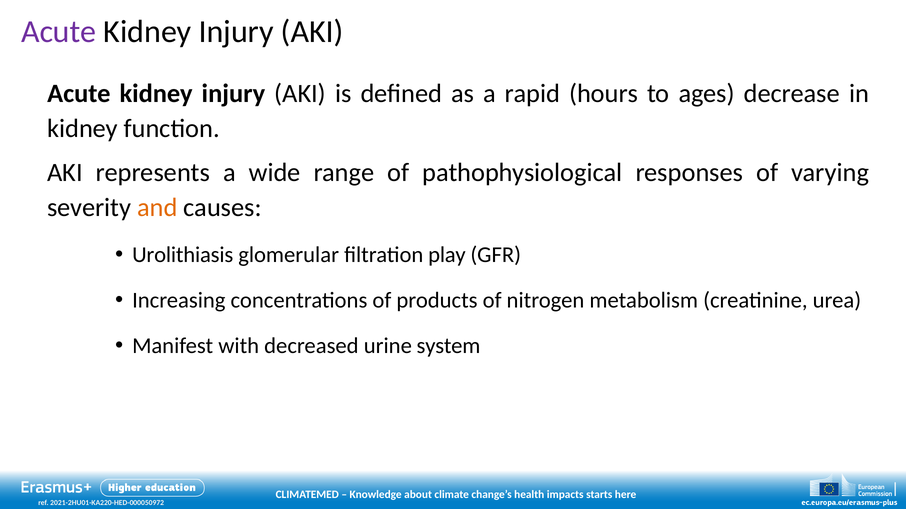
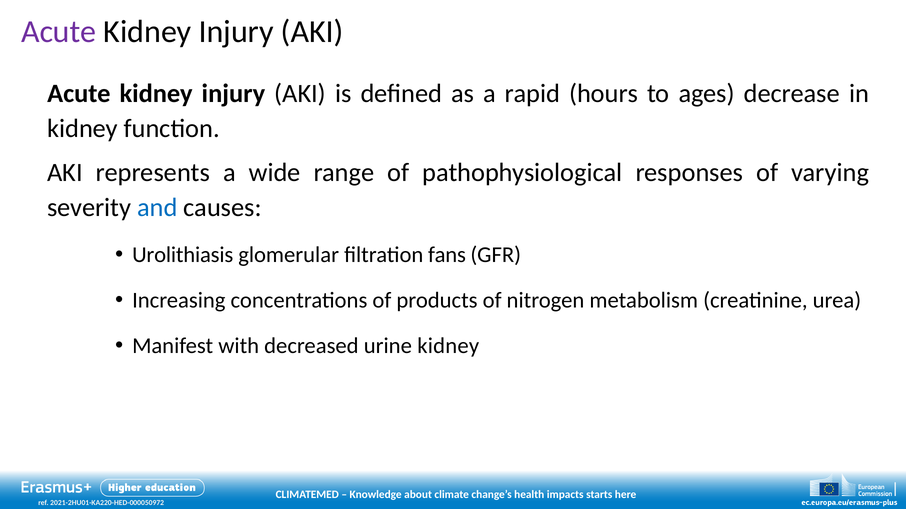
and colour: orange -> blue (157, 208)
play: play -> fans (447, 255)
urine system: system -> kidney (448, 346)
